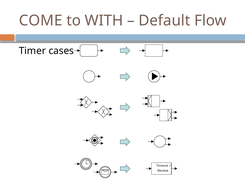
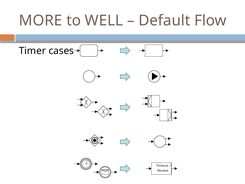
COME: COME -> MORE (41, 20)
WITH: WITH -> WELL (104, 20)
